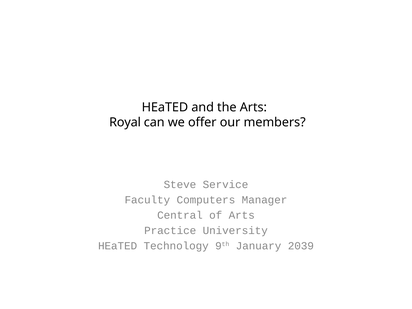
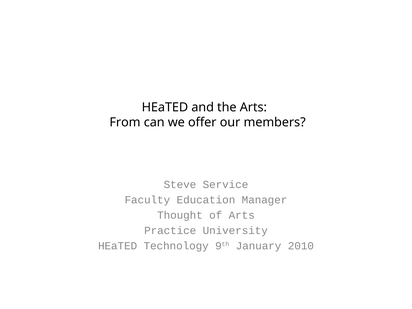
Royal: Royal -> From (125, 122)
Computers: Computers -> Education (206, 200)
Central: Central -> Thought (180, 215)
2039: 2039 -> 2010 (301, 246)
